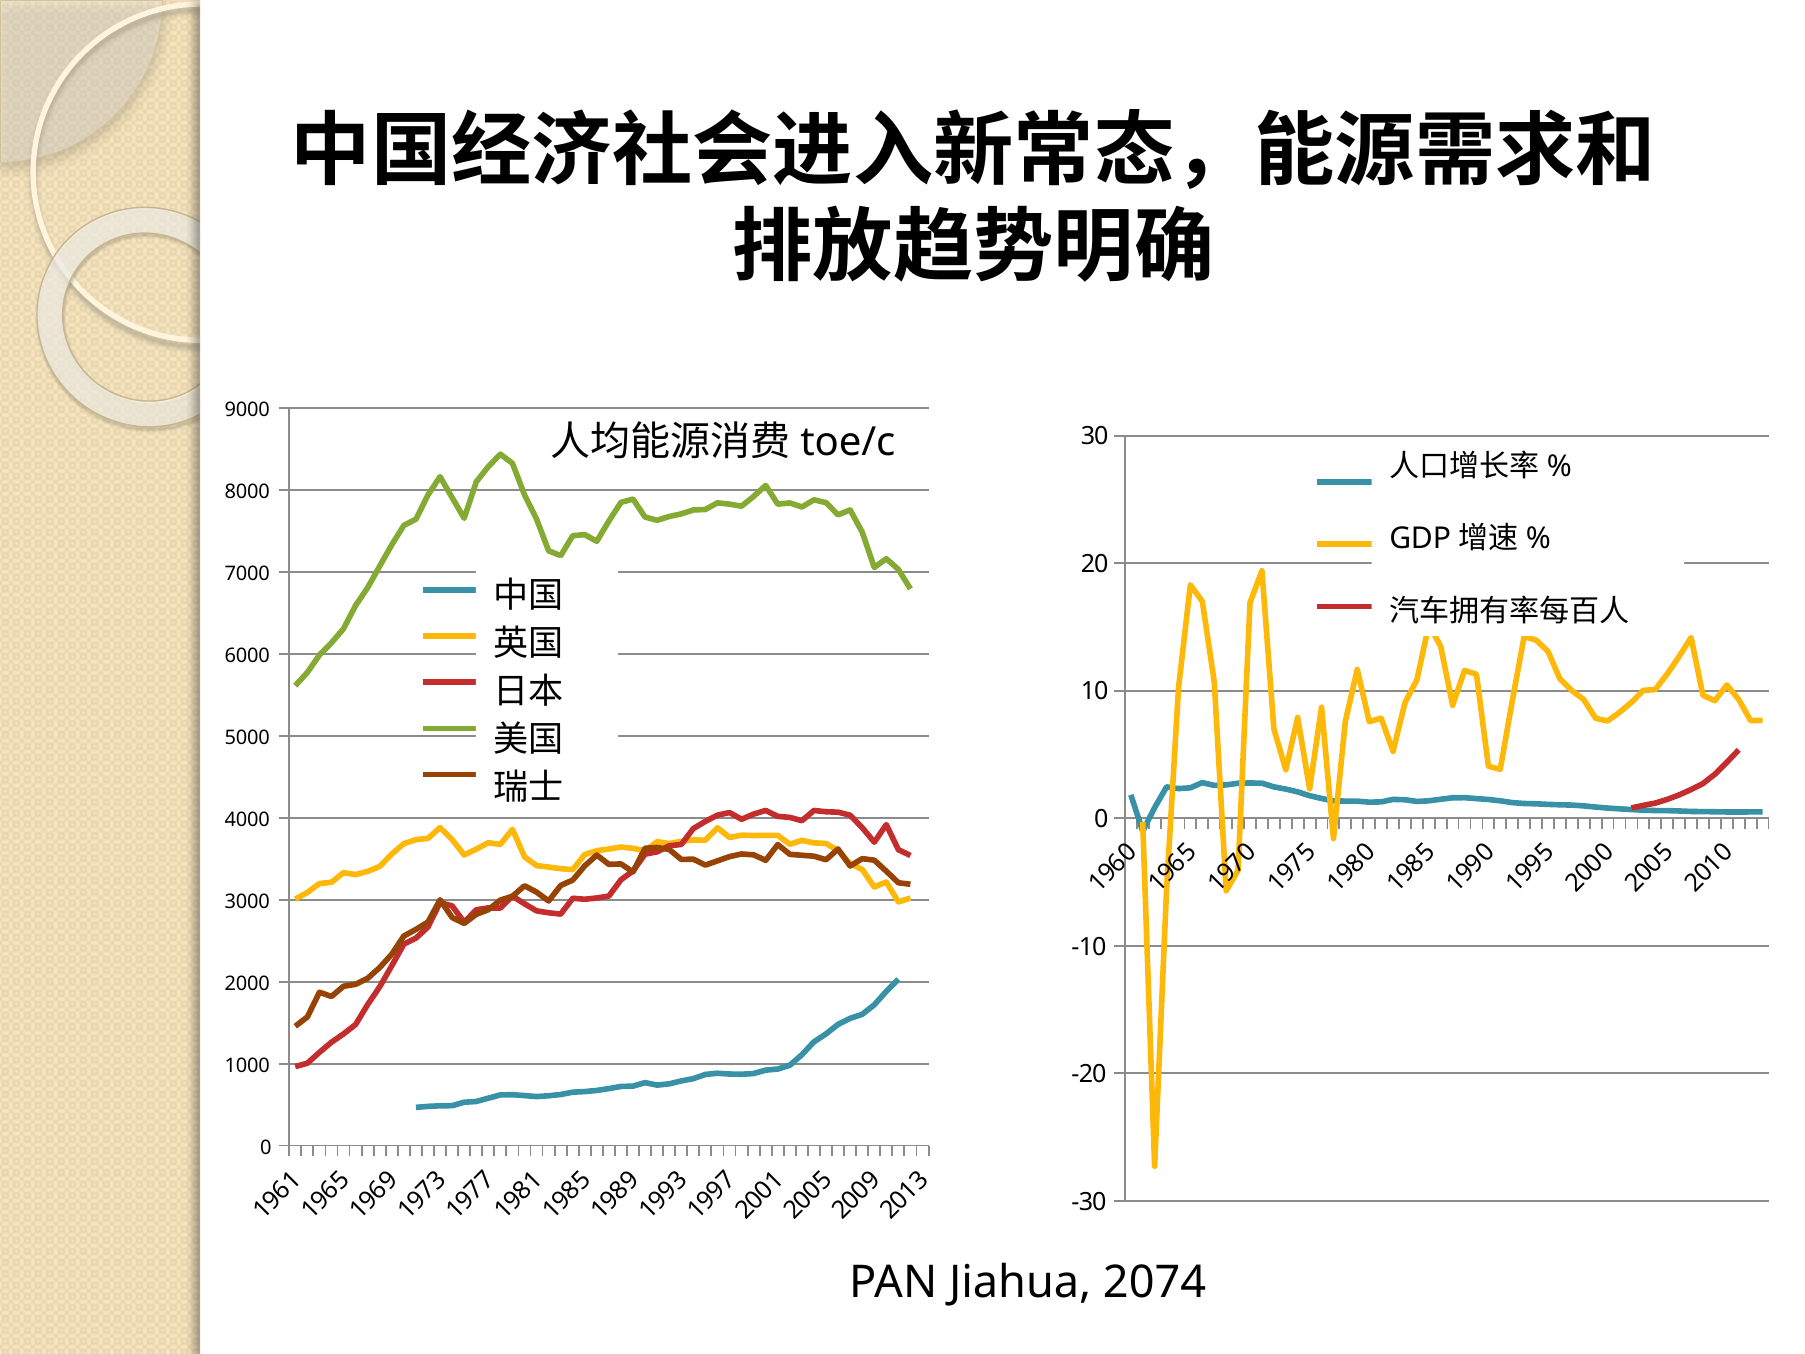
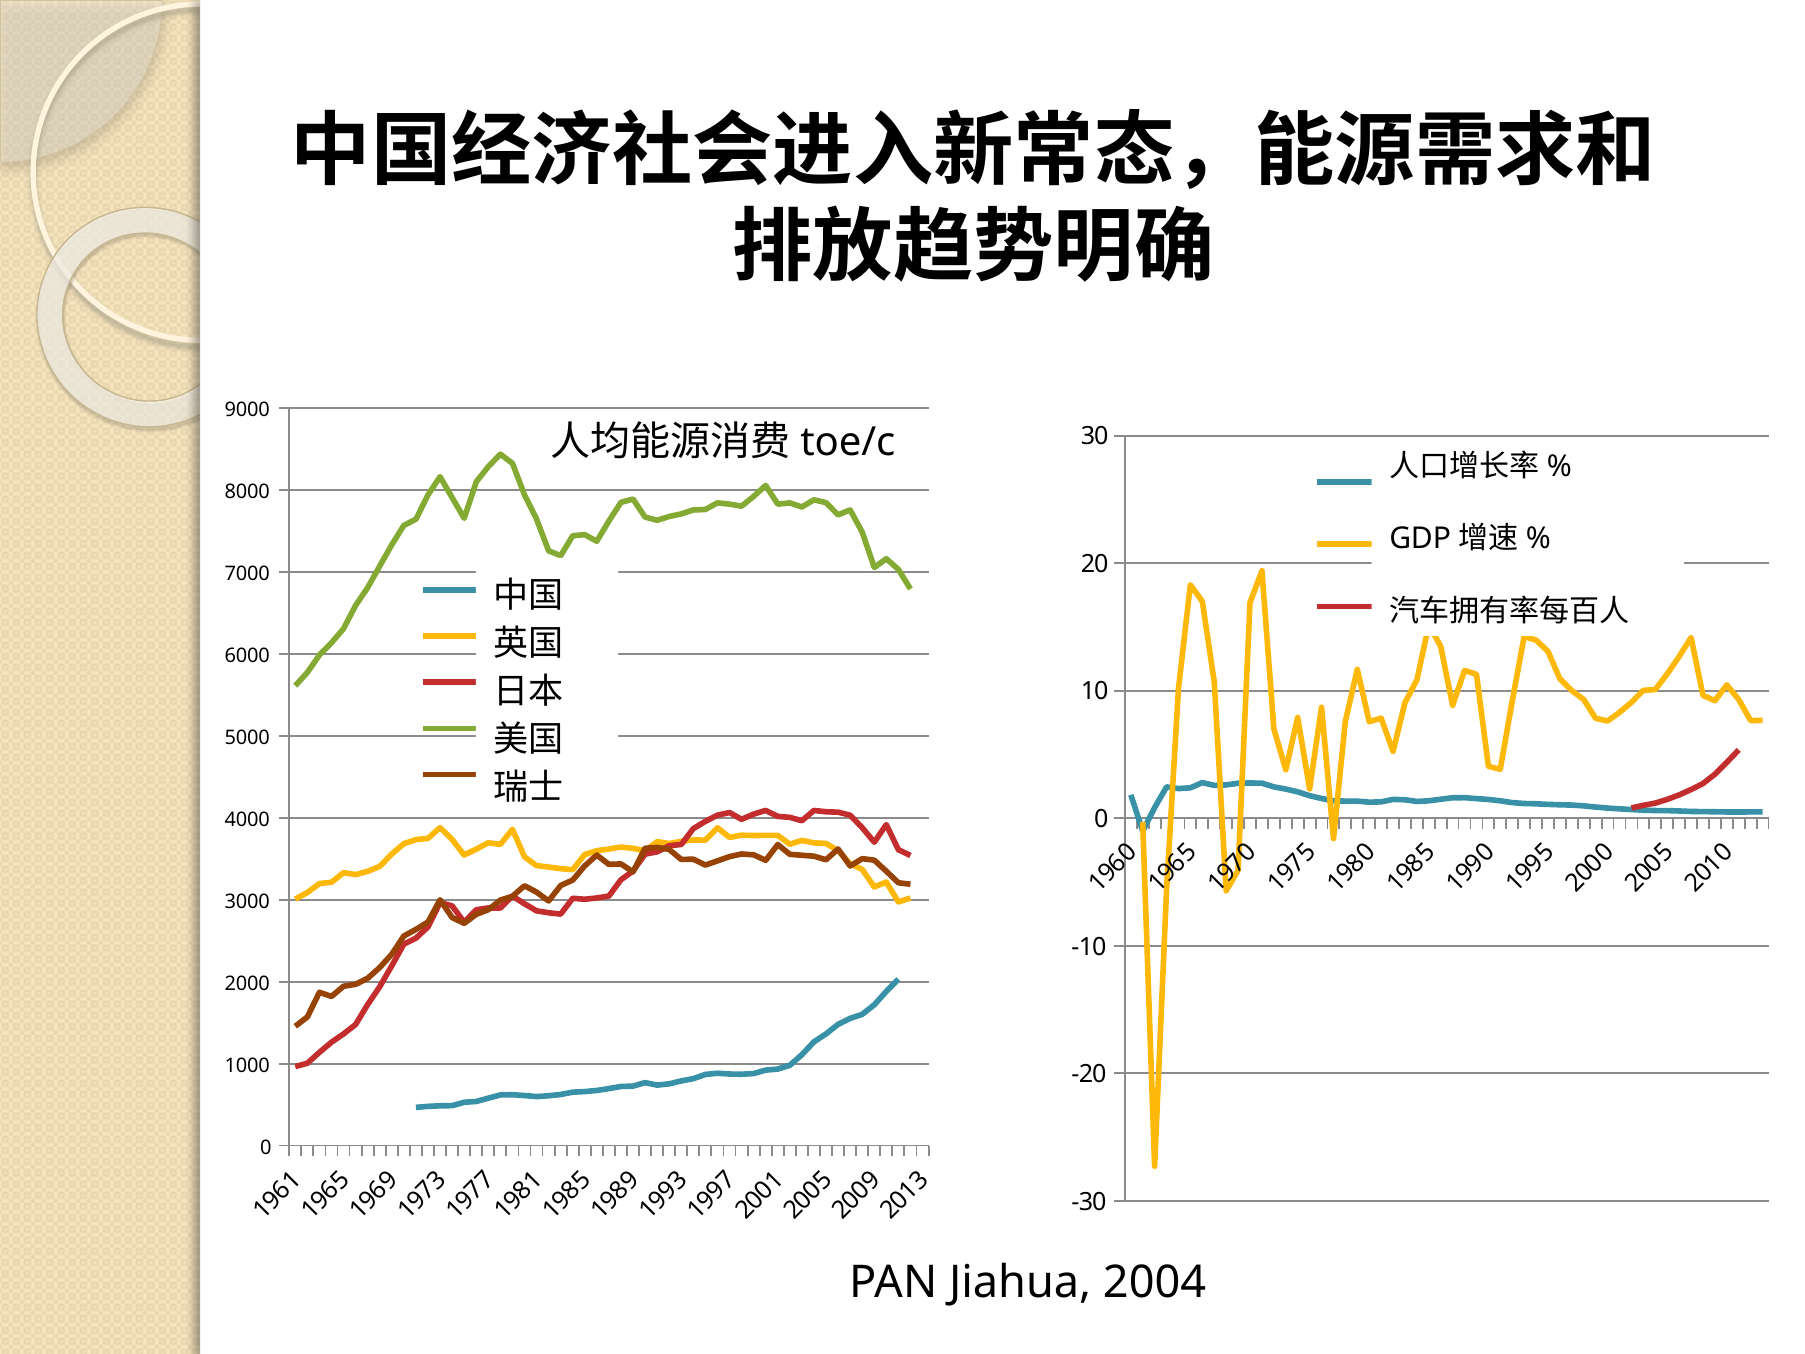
2074: 2074 -> 2004 (1155, 1283)
